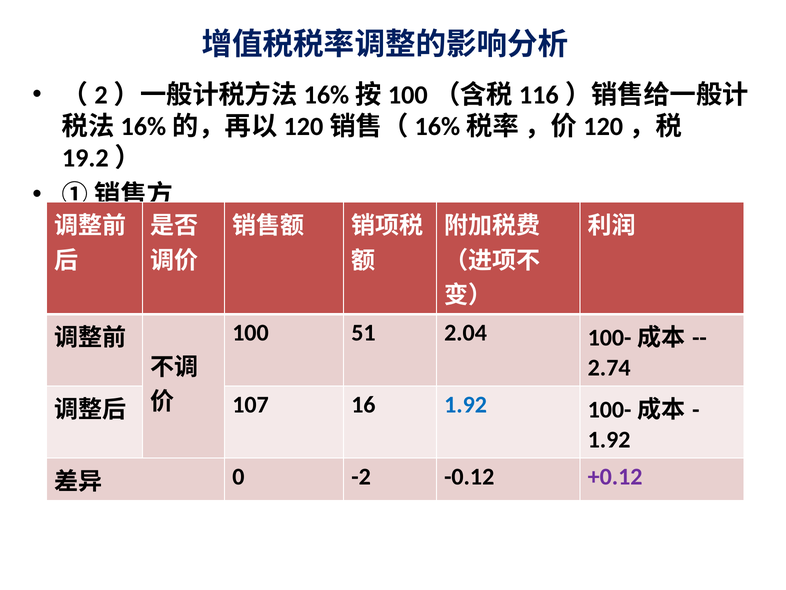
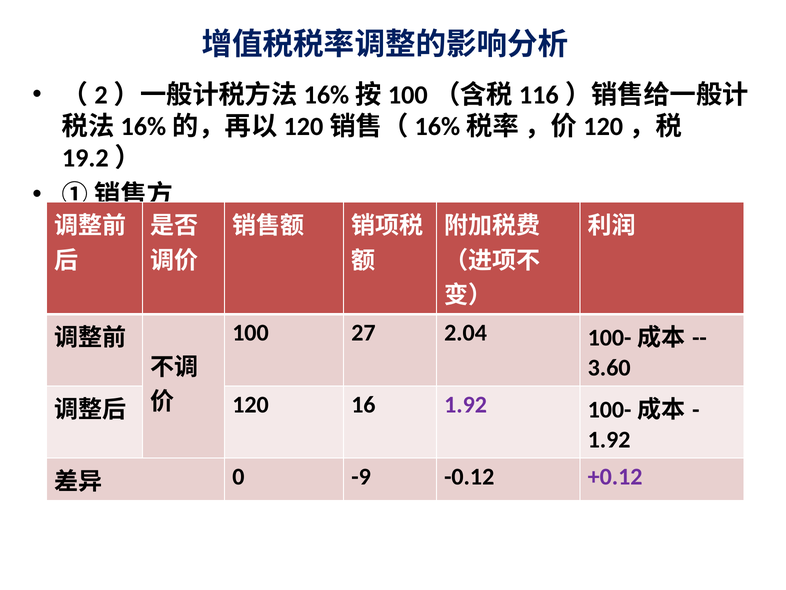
51: 51 -> 27 (363, 333)
2.74: 2.74 -> 3.60 (609, 367)
107: 107 -> 120 (251, 405)
1.92 colour: blue -> purple (466, 405)
-2: -2 -> -9 (361, 476)
